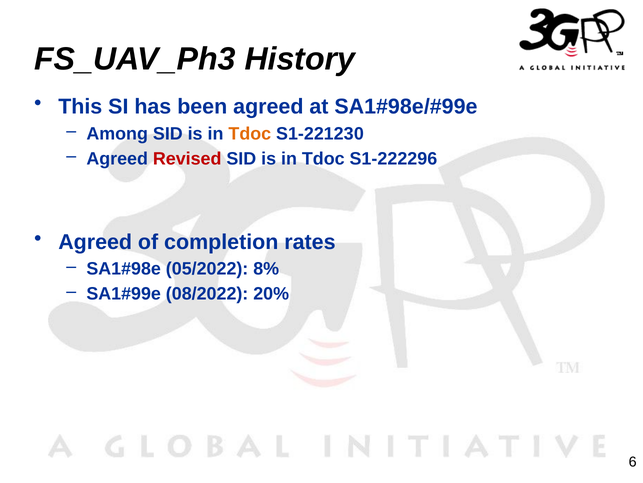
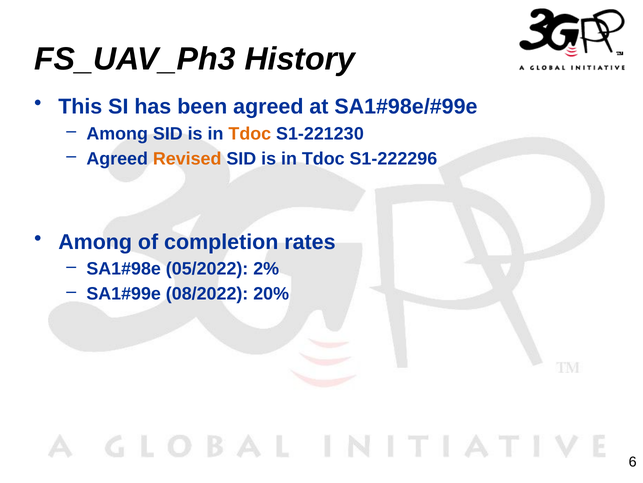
Revised colour: red -> orange (187, 159)
Agreed: Agreed -> Among (95, 242)
8%: 8% -> 2% (266, 269)
